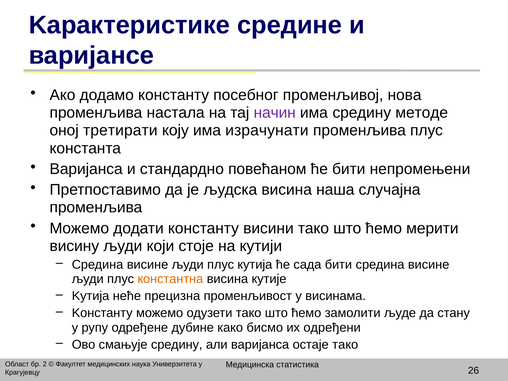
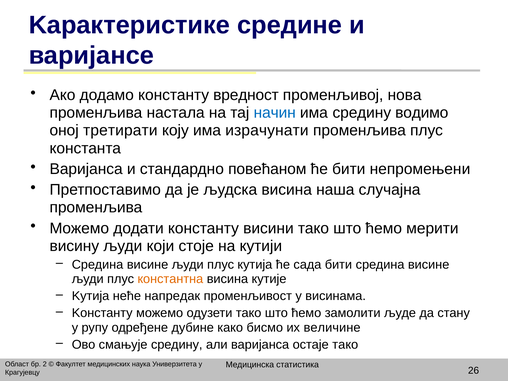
посебног: посебног -> вредност (246, 95)
начин colour: purple -> blue (275, 113)
методе: методе -> водимо (422, 113)
прецизна: прецизна -> напредак (172, 296)
одређени: одређени -> величине (332, 327)
